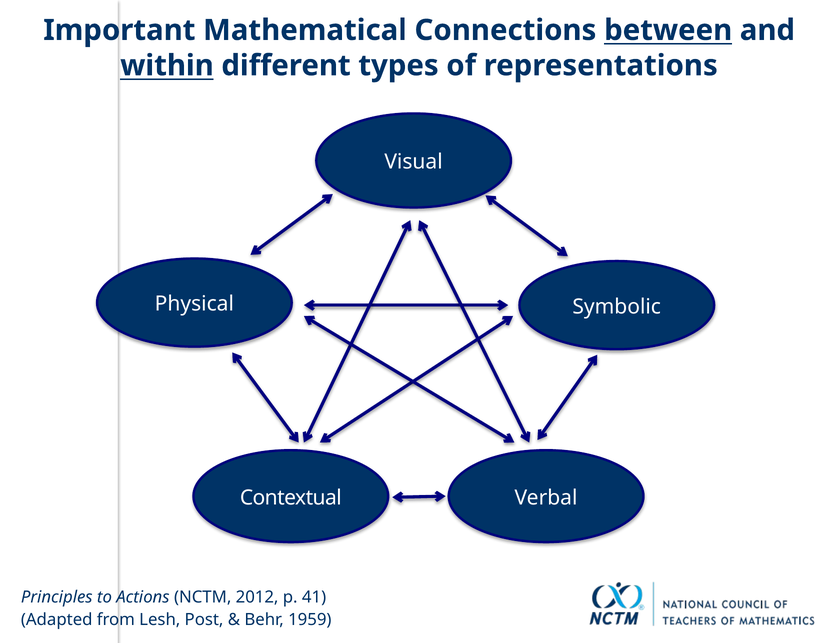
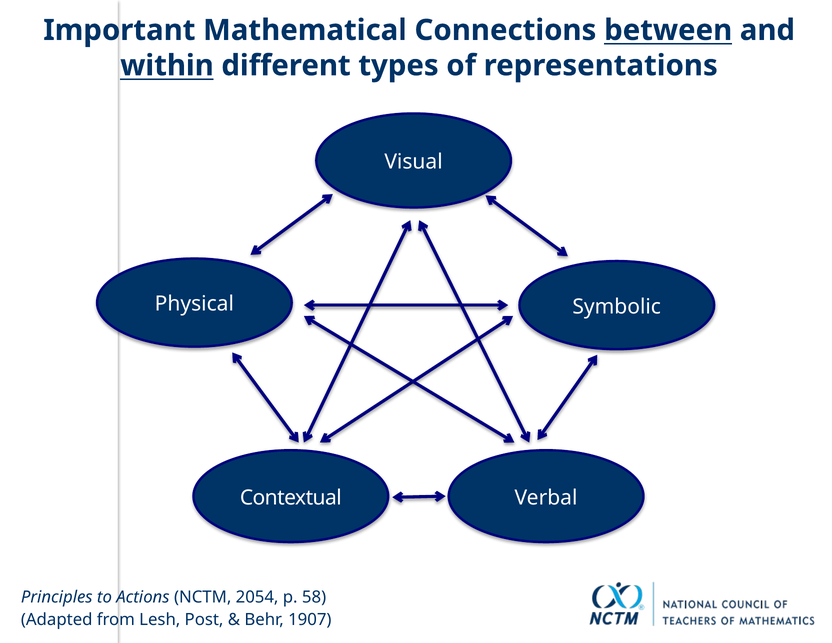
2012: 2012 -> 2054 (257, 597)
41: 41 -> 58 (314, 597)
1959: 1959 -> 1907 (310, 619)
